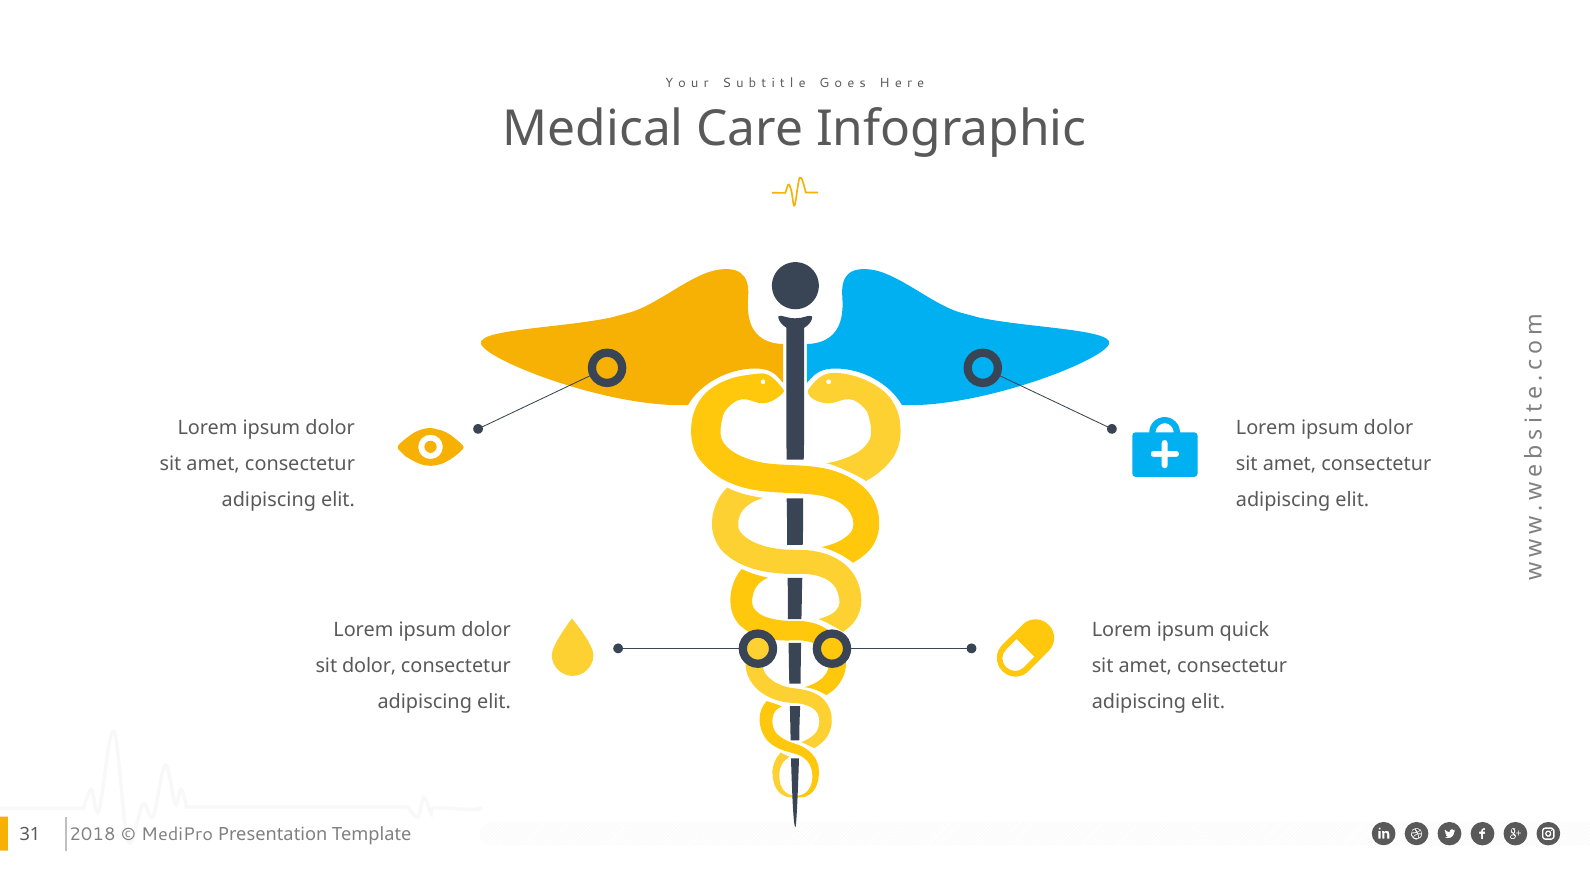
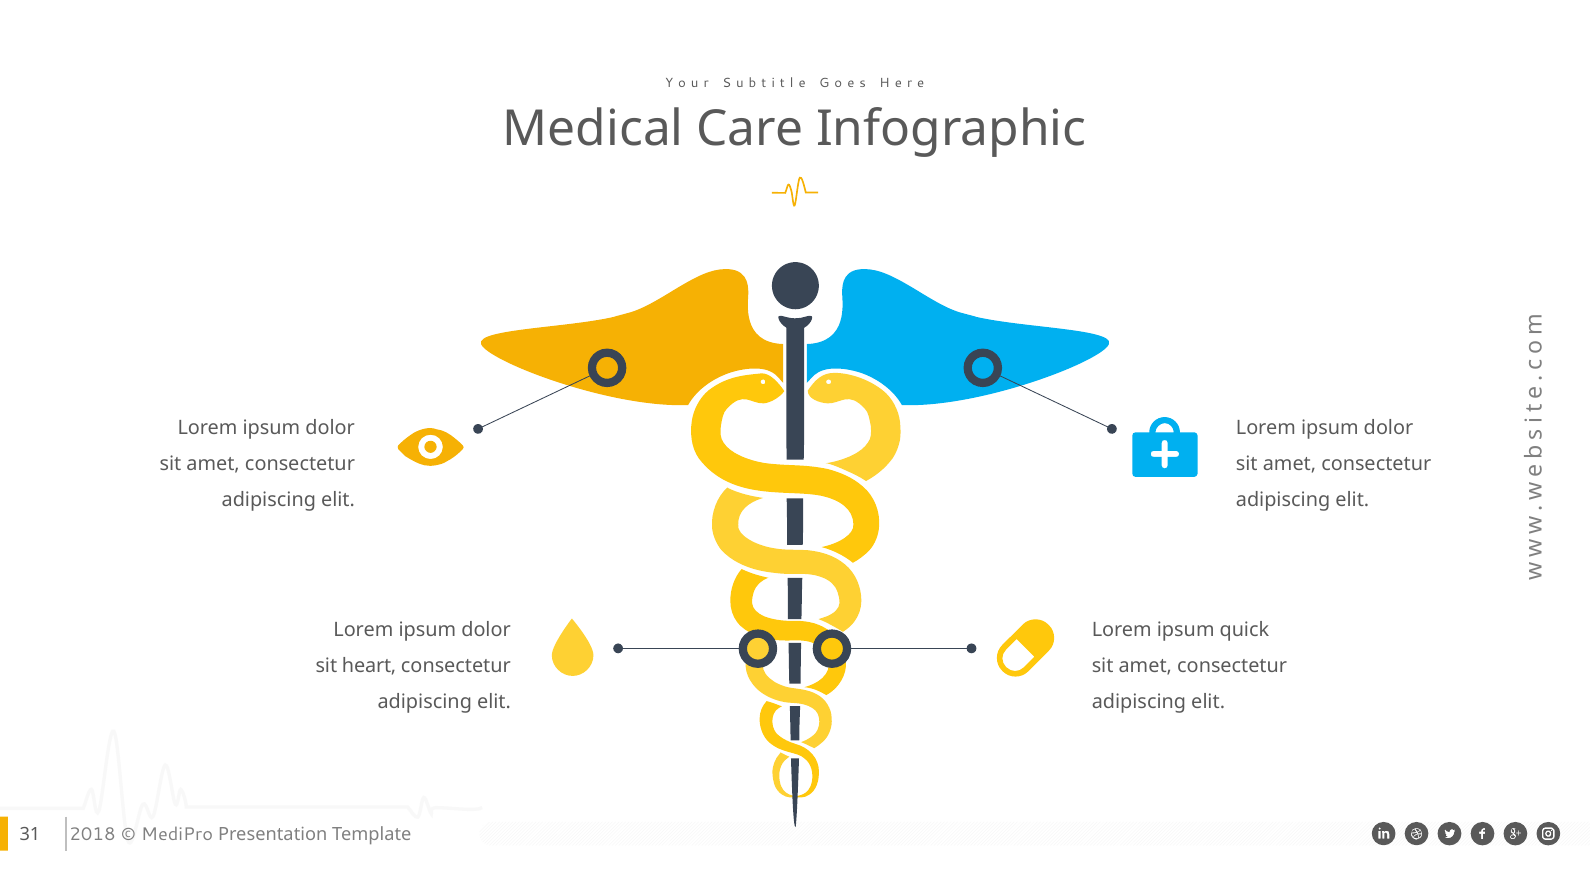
sit dolor: dolor -> heart (369, 666)
